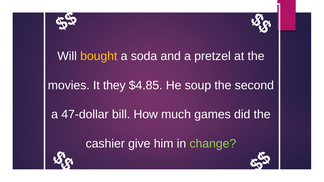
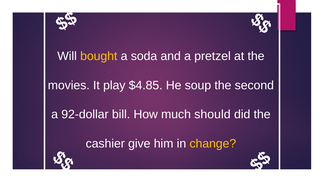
they: they -> play (114, 85)
47-dollar: 47-dollar -> 92-dollar (85, 115)
games: games -> should (212, 115)
change colour: light green -> yellow (213, 144)
